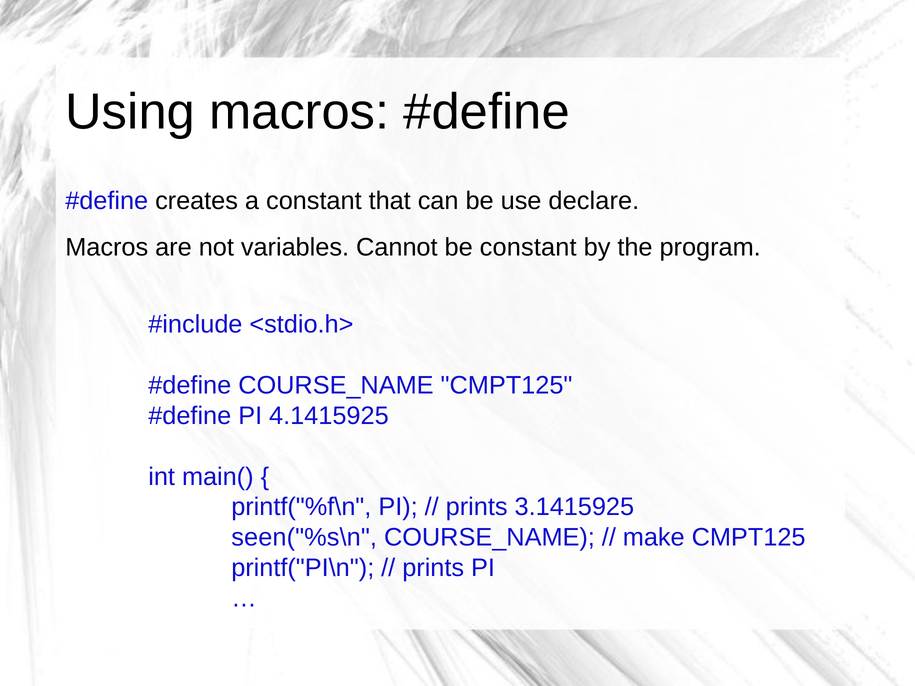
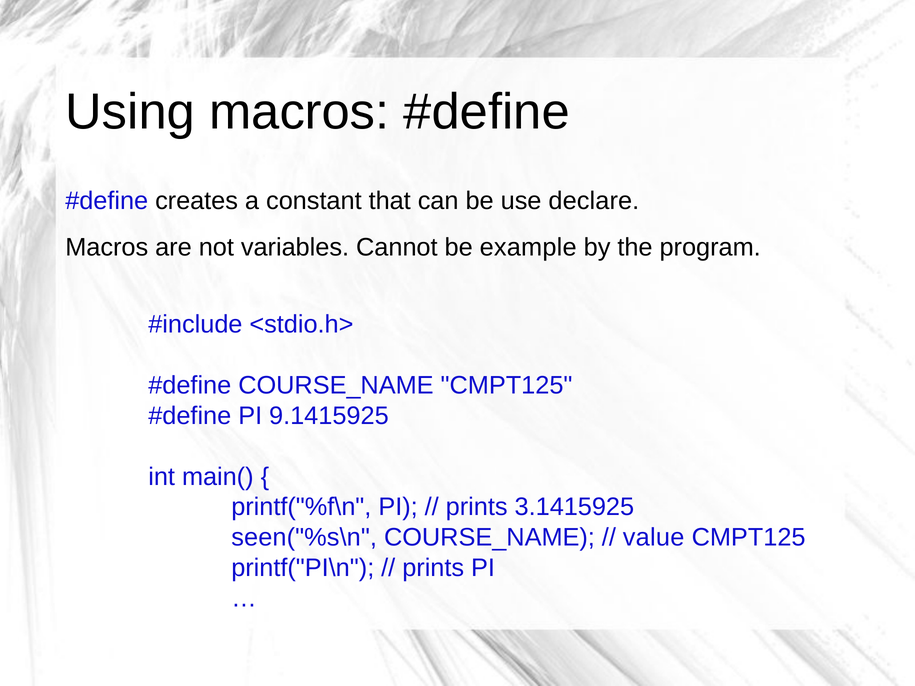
be constant: constant -> example (528, 248)
4.1415925: 4.1415925 -> 9.1415925 (329, 416)
make: make -> value (654, 538)
